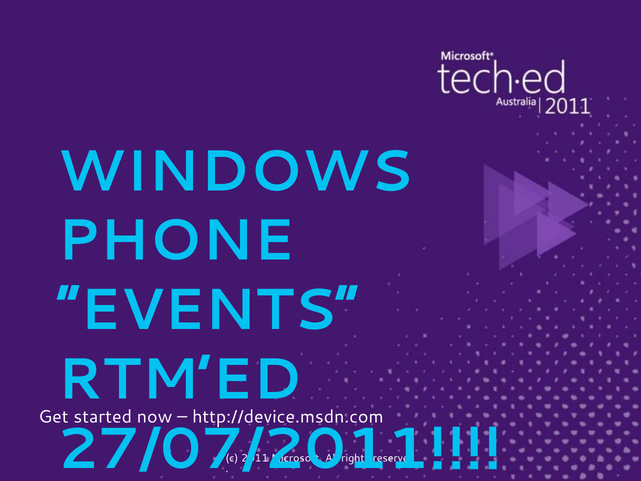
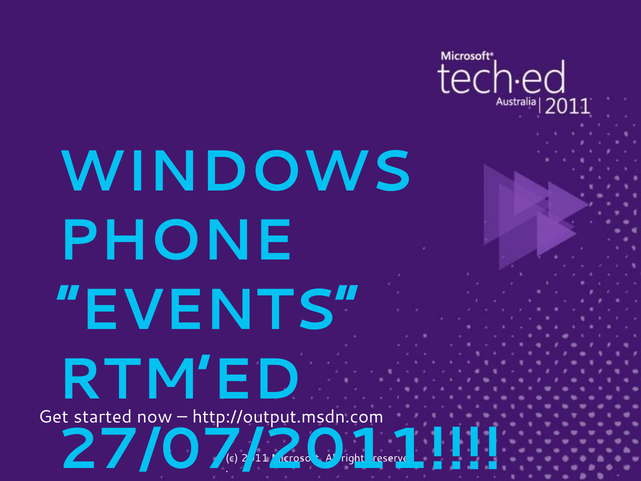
http://device.msdn.com: http://device.msdn.com -> http://output.msdn.com (288, 417)
